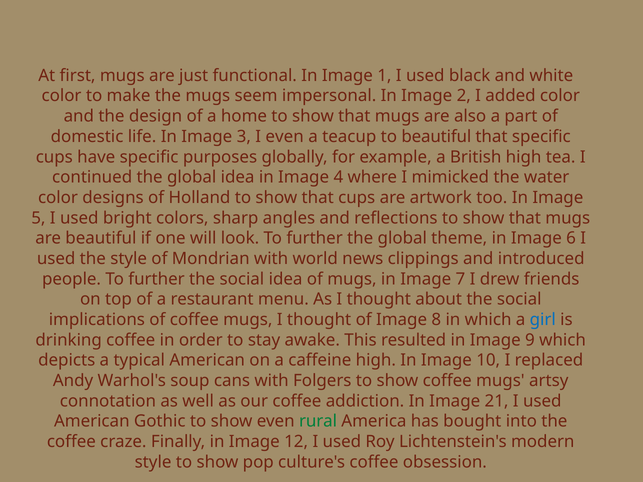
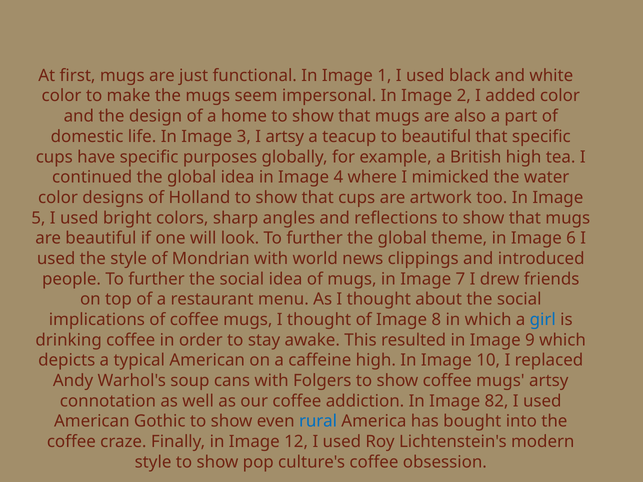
I even: even -> artsy (285, 137)
21: 21 -> 82 (497, 401)
rural colour: green -> blue (318, 422)
